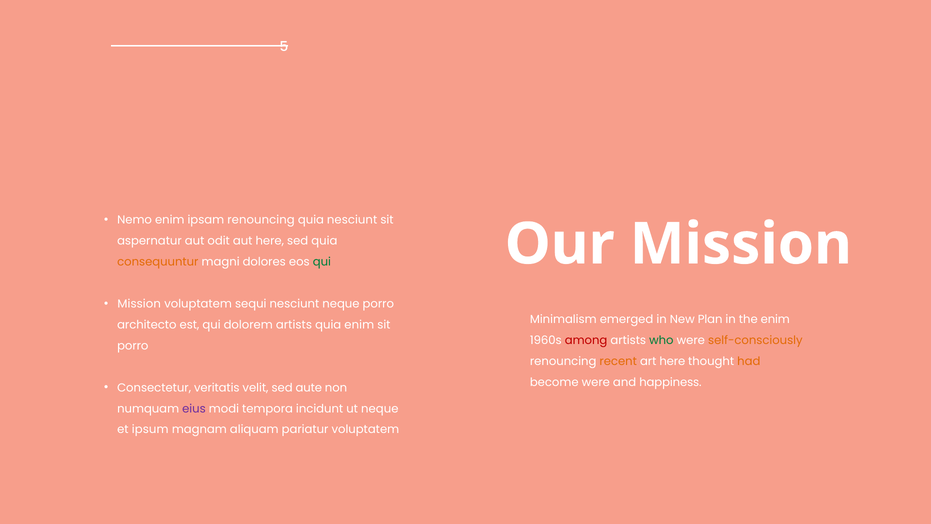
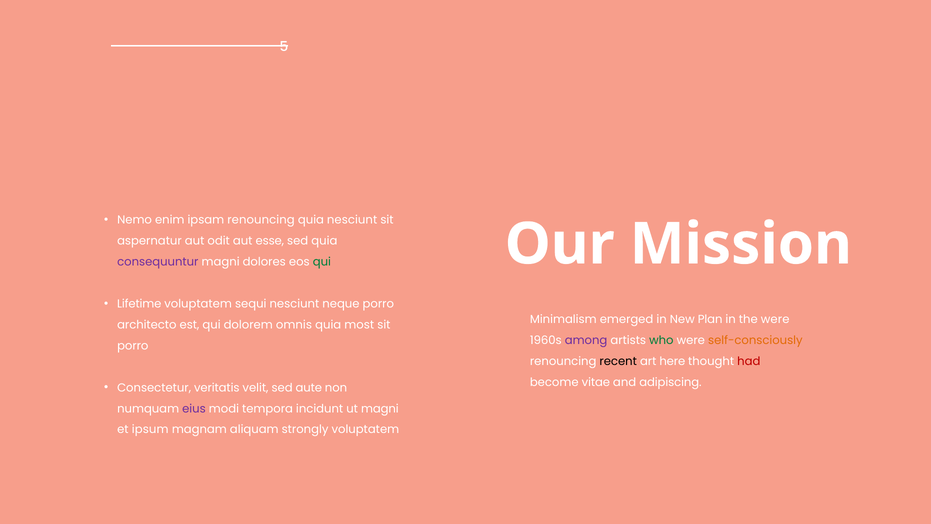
aut here: here -> esse (270, 241)
consequuntur colour: orange -> purple (158, 262)
Mission: Mission -> Lifetime (139, 304)
the enim: enim -> were (775, 319)
dolorem artists: artists -> omnis (294, 325)
quia enim: enim -> most (359, 325)
among colour: red -> purple (586, 340)
recent colour: orange -> black (618, 361)
had colour: orange -> red (749, 361)
become were: were -> vitae (596, 382)
happiness: happiness -> adipiscing (670, 382)
ut neque: neque -> magni (380, 408)
pariatur: pariatur -> strongly (305, 429)
